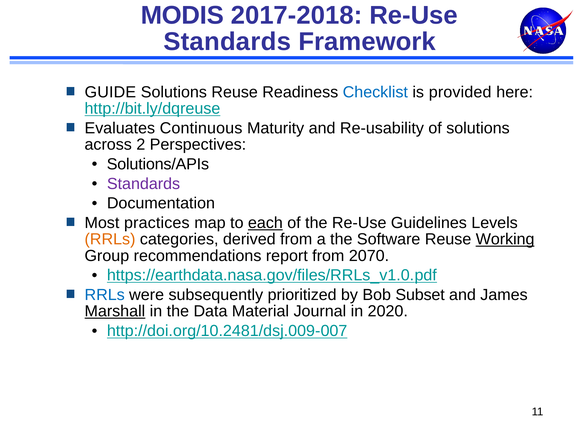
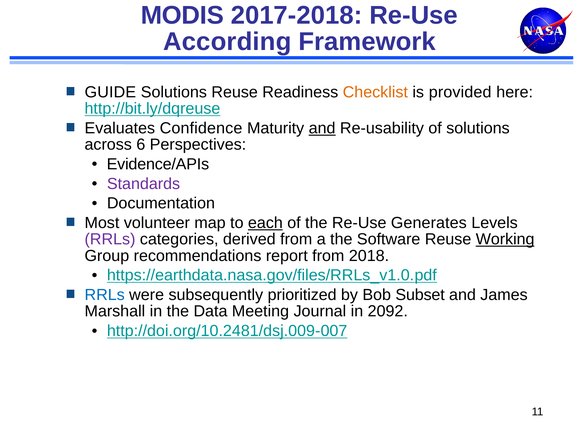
Standards: Standards -> According (227, 42)
Checklist colour: blue -> orange (375, 92)
Continuous: Continuous -> Confidence (201, 128)
and underline: none -> present (322, 128)
2: 2 -> 6 (141, 145)
Solutions/APIs: Solutions/APIs -> Evidence/APIs (158, 164)
practices: practices -> volunteer (157, 223)
Guidelines: Guidelines -> Generates (429, 223)
RRLs colour: orange -> purple (110, 240)
2070: 2070 -> 2018 (369, 256)
Marshall underline: present -> none (115, 312)
Material: Material -> Meeting (260, 312)
2020: 2020 -> 2092 (388, 312)
